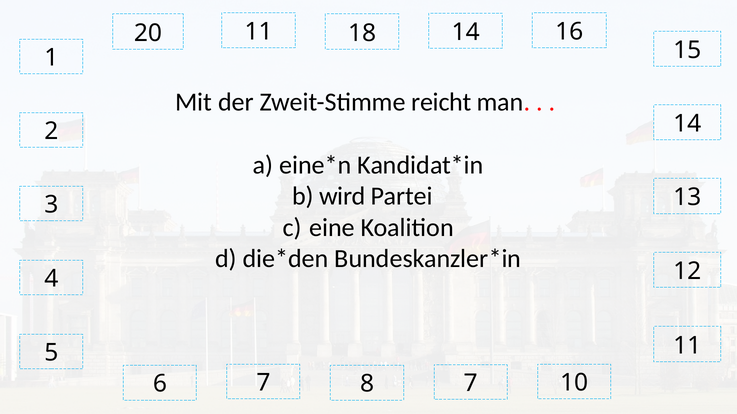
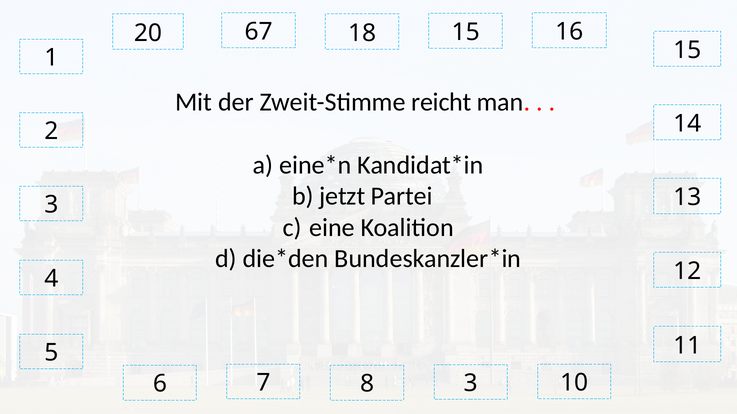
20 11: 11 -> 67 (259, 32)
18 14: 14 -> 15 (466, 32)
wird: wird -> jetzt (342, 196)
8 7: 7 -> 3 (471, 384)
